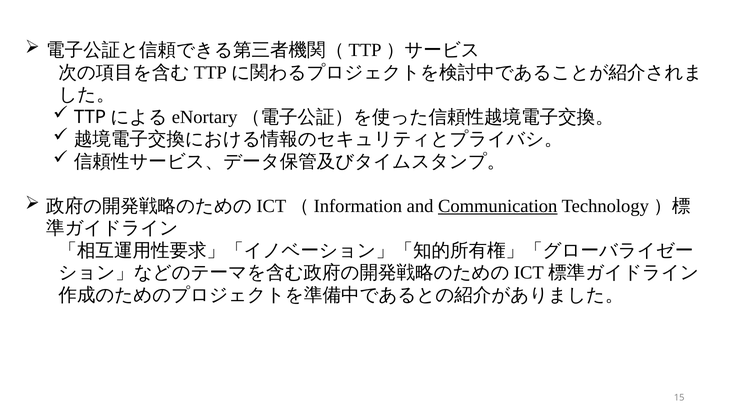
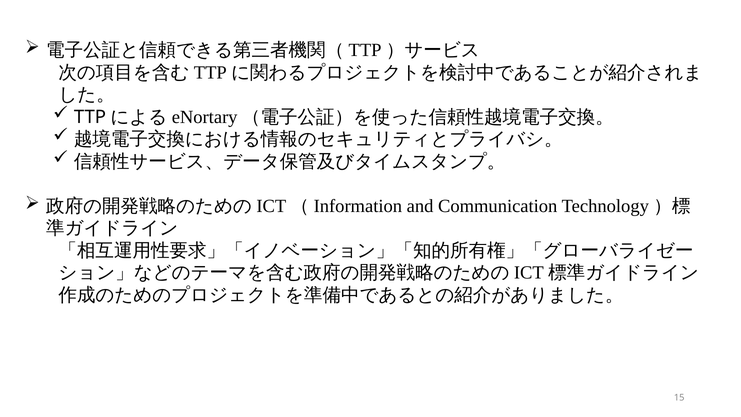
Communication underline: present -> none (498, 206)
